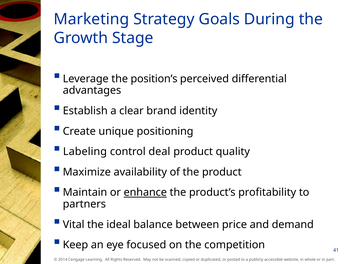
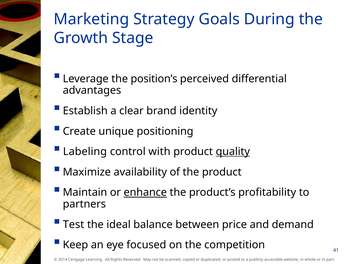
deal: deal -> with (159, 152)
quality underline: none -> present (233, 152)
Vital: Vital -> Test (74, 224)
